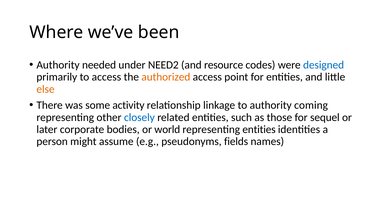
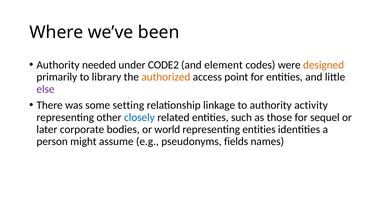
NEED2: NEED2 -> CODE2 (163, 65)
resource: resource -> element (224, 65)
designed colour: blue -> orange (324, 65)
to access: access -> library (106, 77)
else colour: orange -> purple (46, 89)
activity: activity -> setting (128, 105)
coming: coming -> activity (311, 105)
